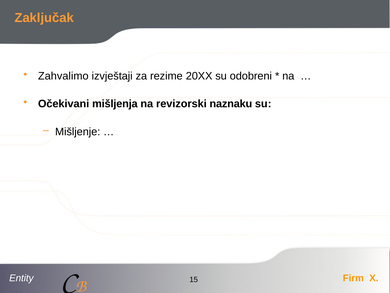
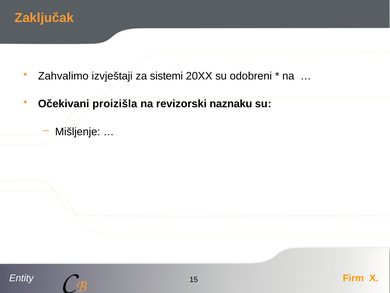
rezime: rezime -> sistemi (166, 76)
mišljenja: mišljenja -> proizišla (115, 104)
